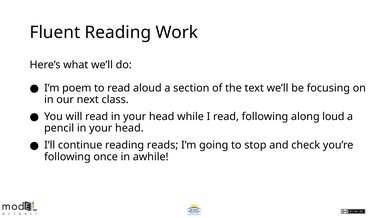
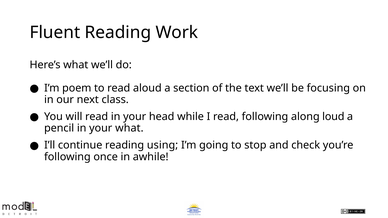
pencil in your head: head -> what (129, 128)
reads: reads -> using (163, 145)
